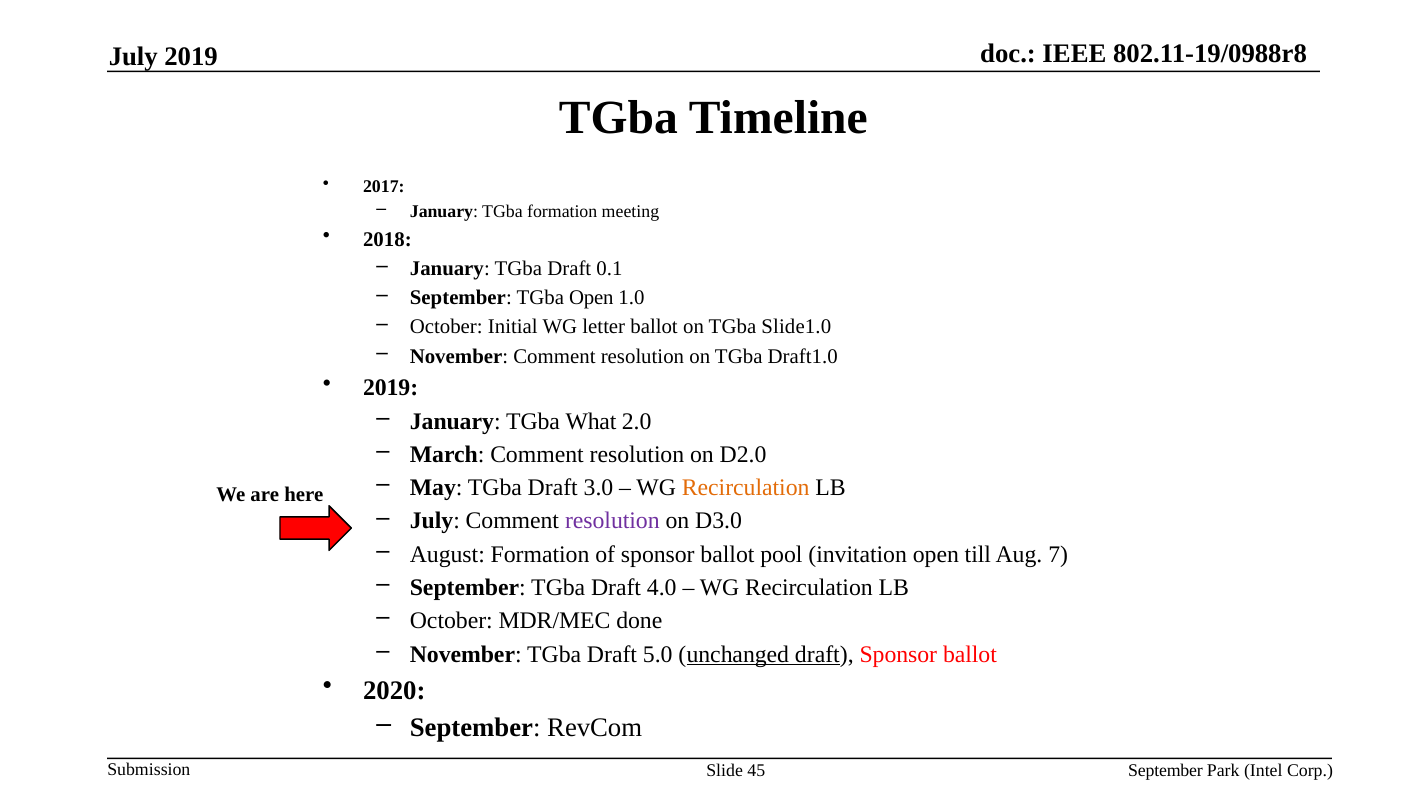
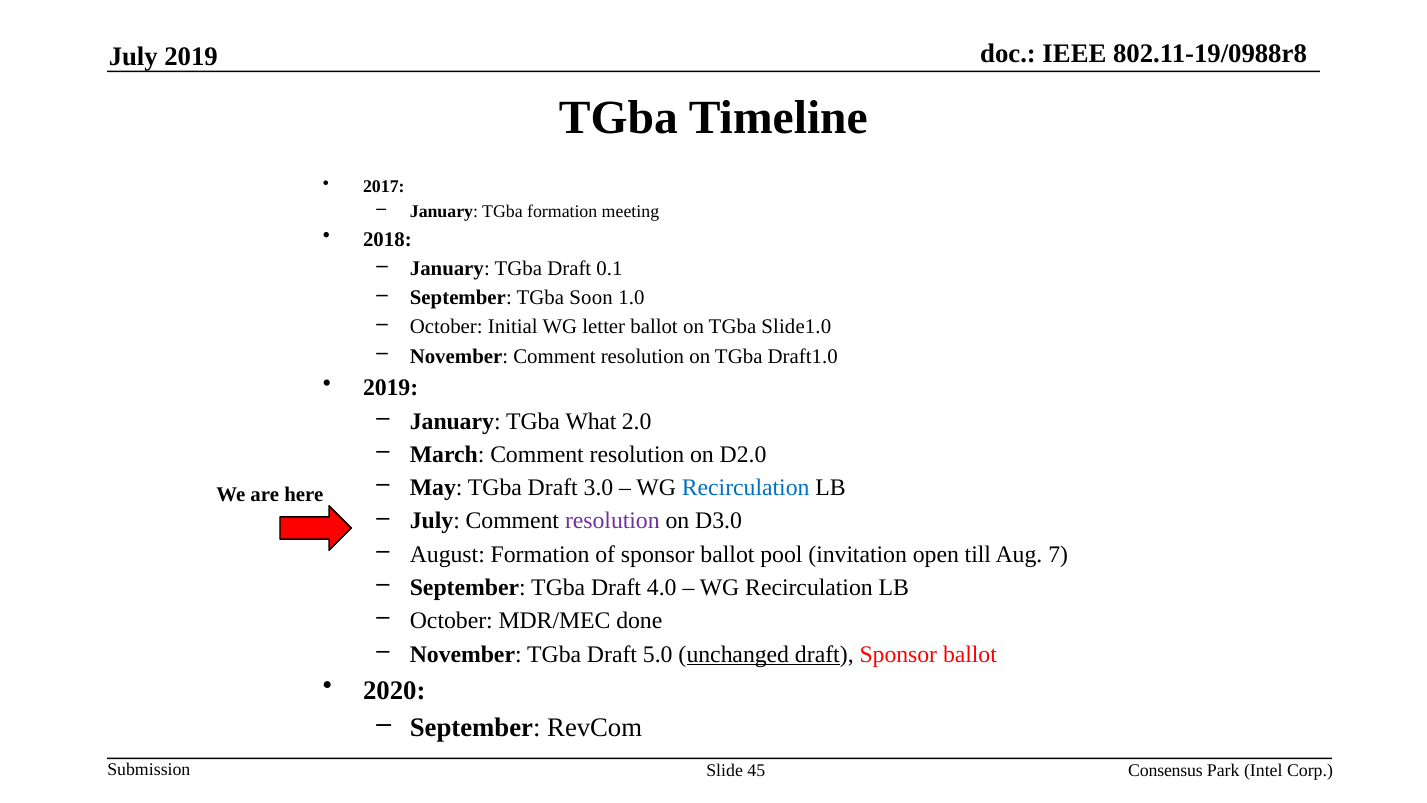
TGba Open: Open -> Soon (591, 298)
Recirculation colour: orange -> blue (746, 488)
September: September -> Consensus (1166, 770)
